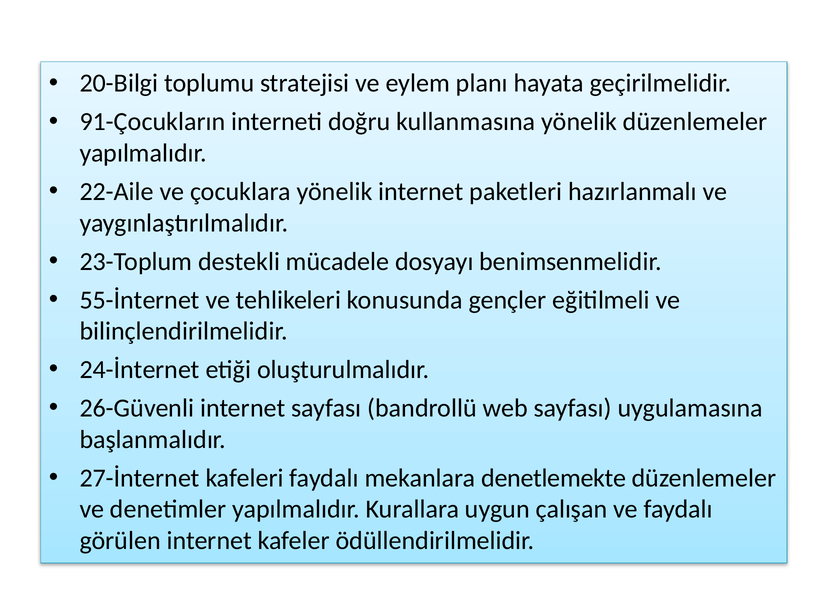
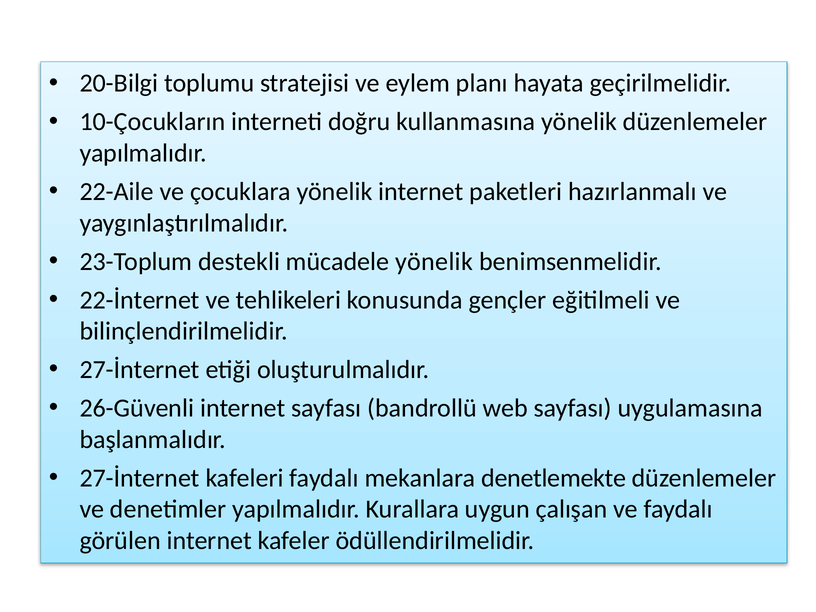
91-Çocukların: 91-Çocukların -> 10-Çocukların (152, 122)
mücadele dosyayı: dosyayı -> yönelik (434, 261)
55-İnternet: 55-İnternet -> 22-İnternet (140, 300)
24-İnternet: 24-İnternet -> 27-İnternet (140, 370)
